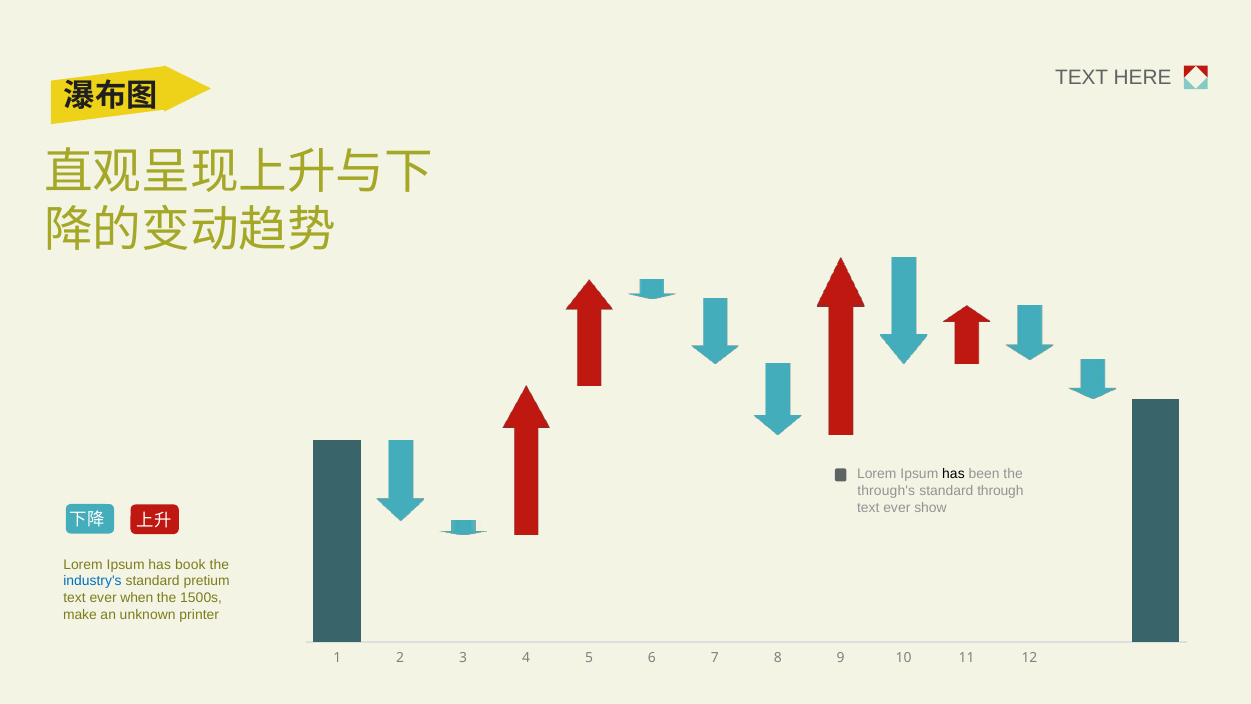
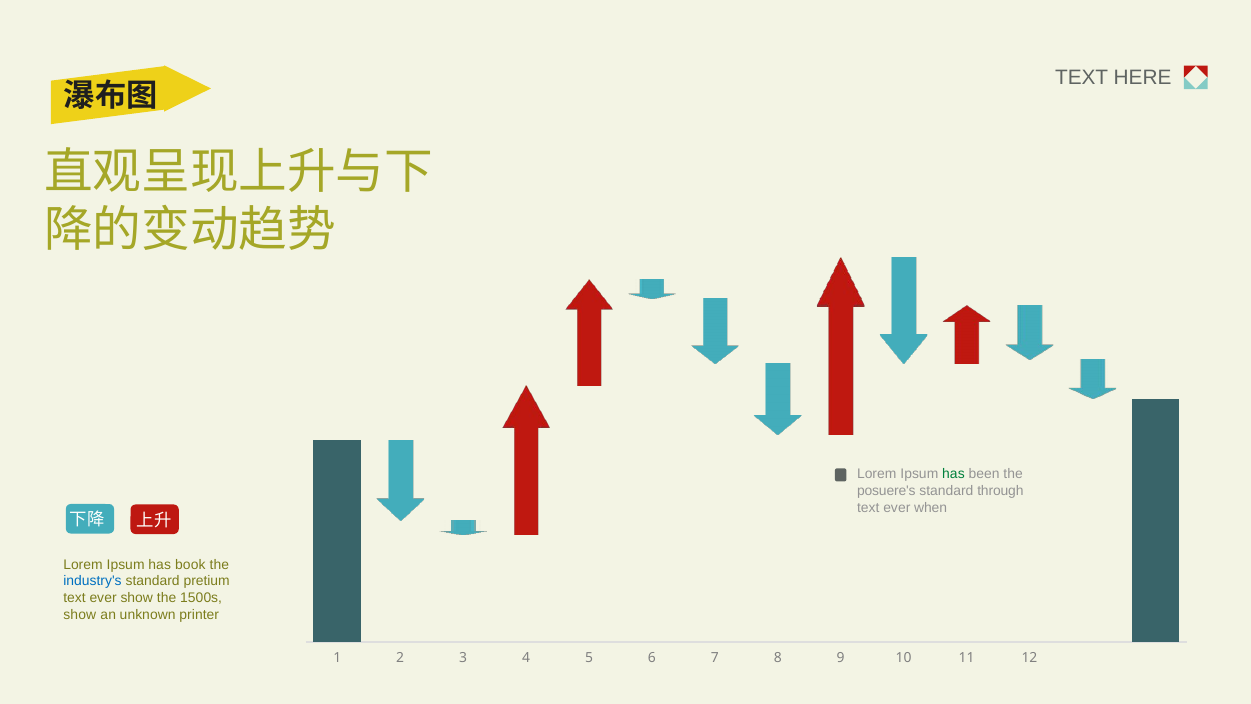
has colour: black -> green (953, 474)
through's: through's -> posuere's (886, 491)
show: show -> when (931, 507)
ever when: when -> show (137, 598)
make: make -> show (80, 614)
